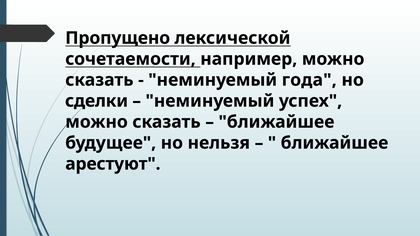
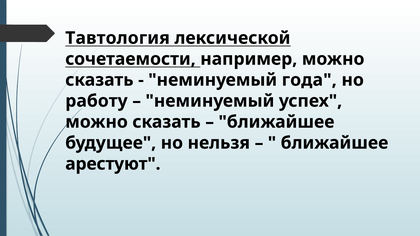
Пропущено: Пропущено -> Тавтология (118, 38)
сделки: сделки -> работу (96, 101)
